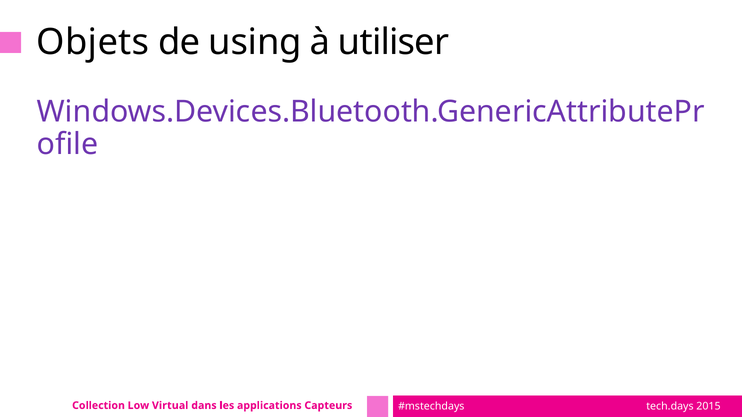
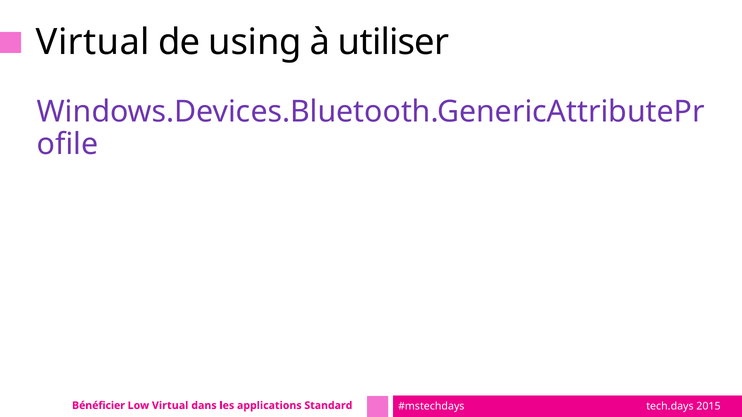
Objets: Objets -> Virtual (93, 42)
Collection: Collection -> Bénéficier (99, 406)
Capteurs: Capteurs -> Standard (328, 406)
